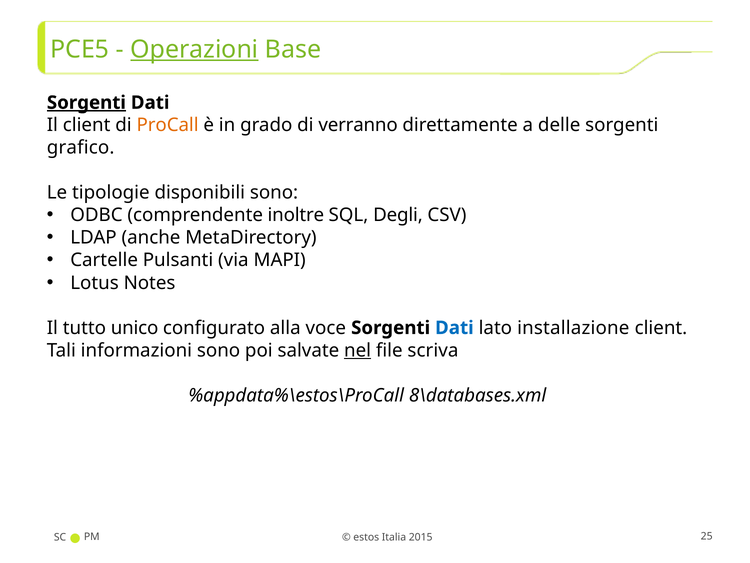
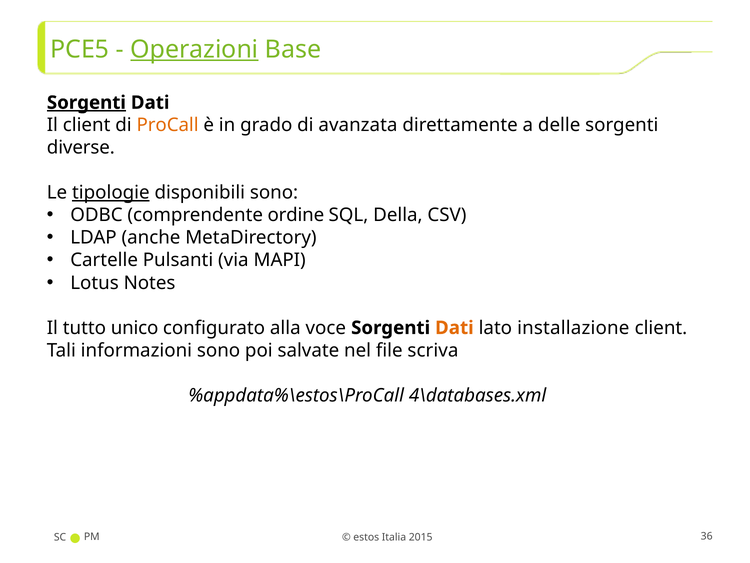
verranno: verranno -> avanzata (358, 125)
grafico: grafico -> diverse (81, 148)
tipologie underline: none -> present (111, 193)
inoltre: inoltre -> ordine (296, 215)
Degli: Degli -> Della (398, 215)
Dati colour: blue -> orange (454, 328)
nel underline: present -> none (358, 350)
8\databases.xml: 8\databases.xml -> 4\databases.xml (478, 395)
25: 25 -> 36 (707, 536)
